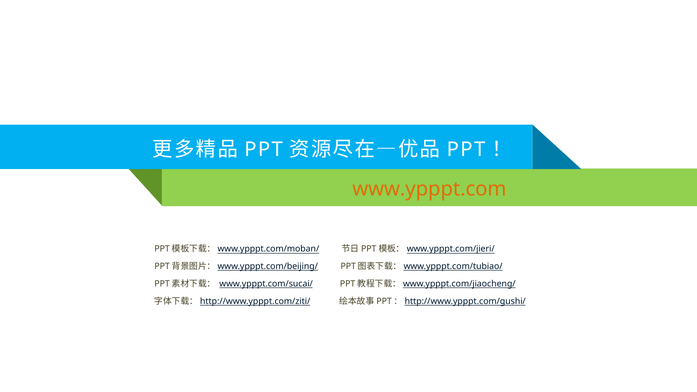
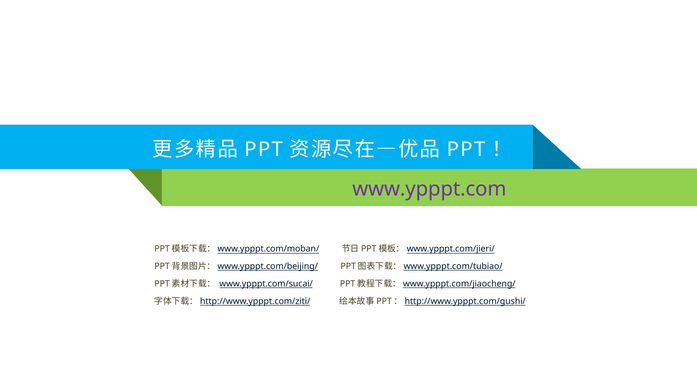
www.ypppt.com colour: orange -> purple (429, 189)
